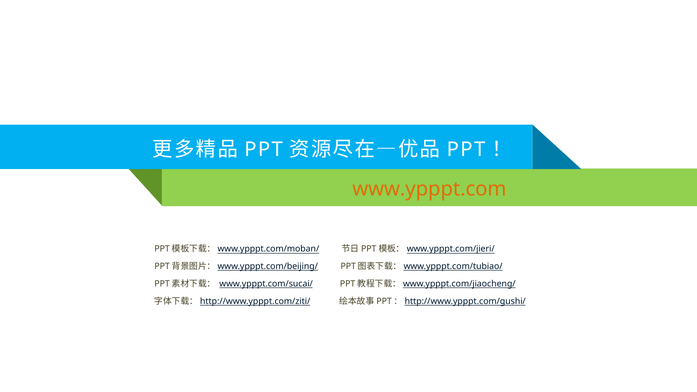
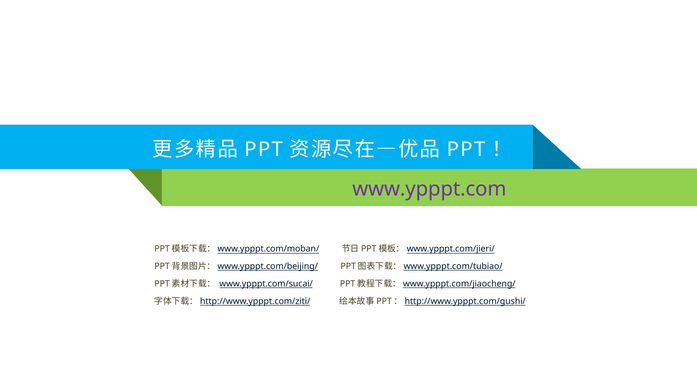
www.ypppt.com colour: orange -> purple (429, 189)
